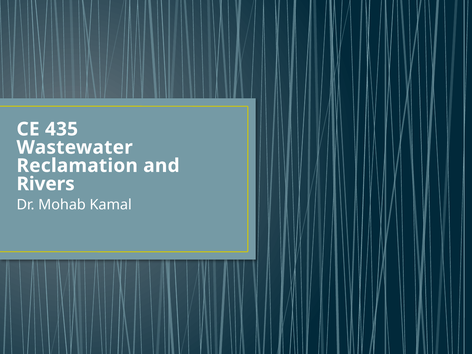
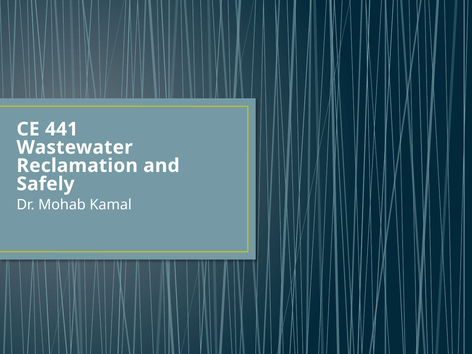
435: 435 -> 441 (62, 129)
Rivers: Rivers -> Safely (45, 184)
